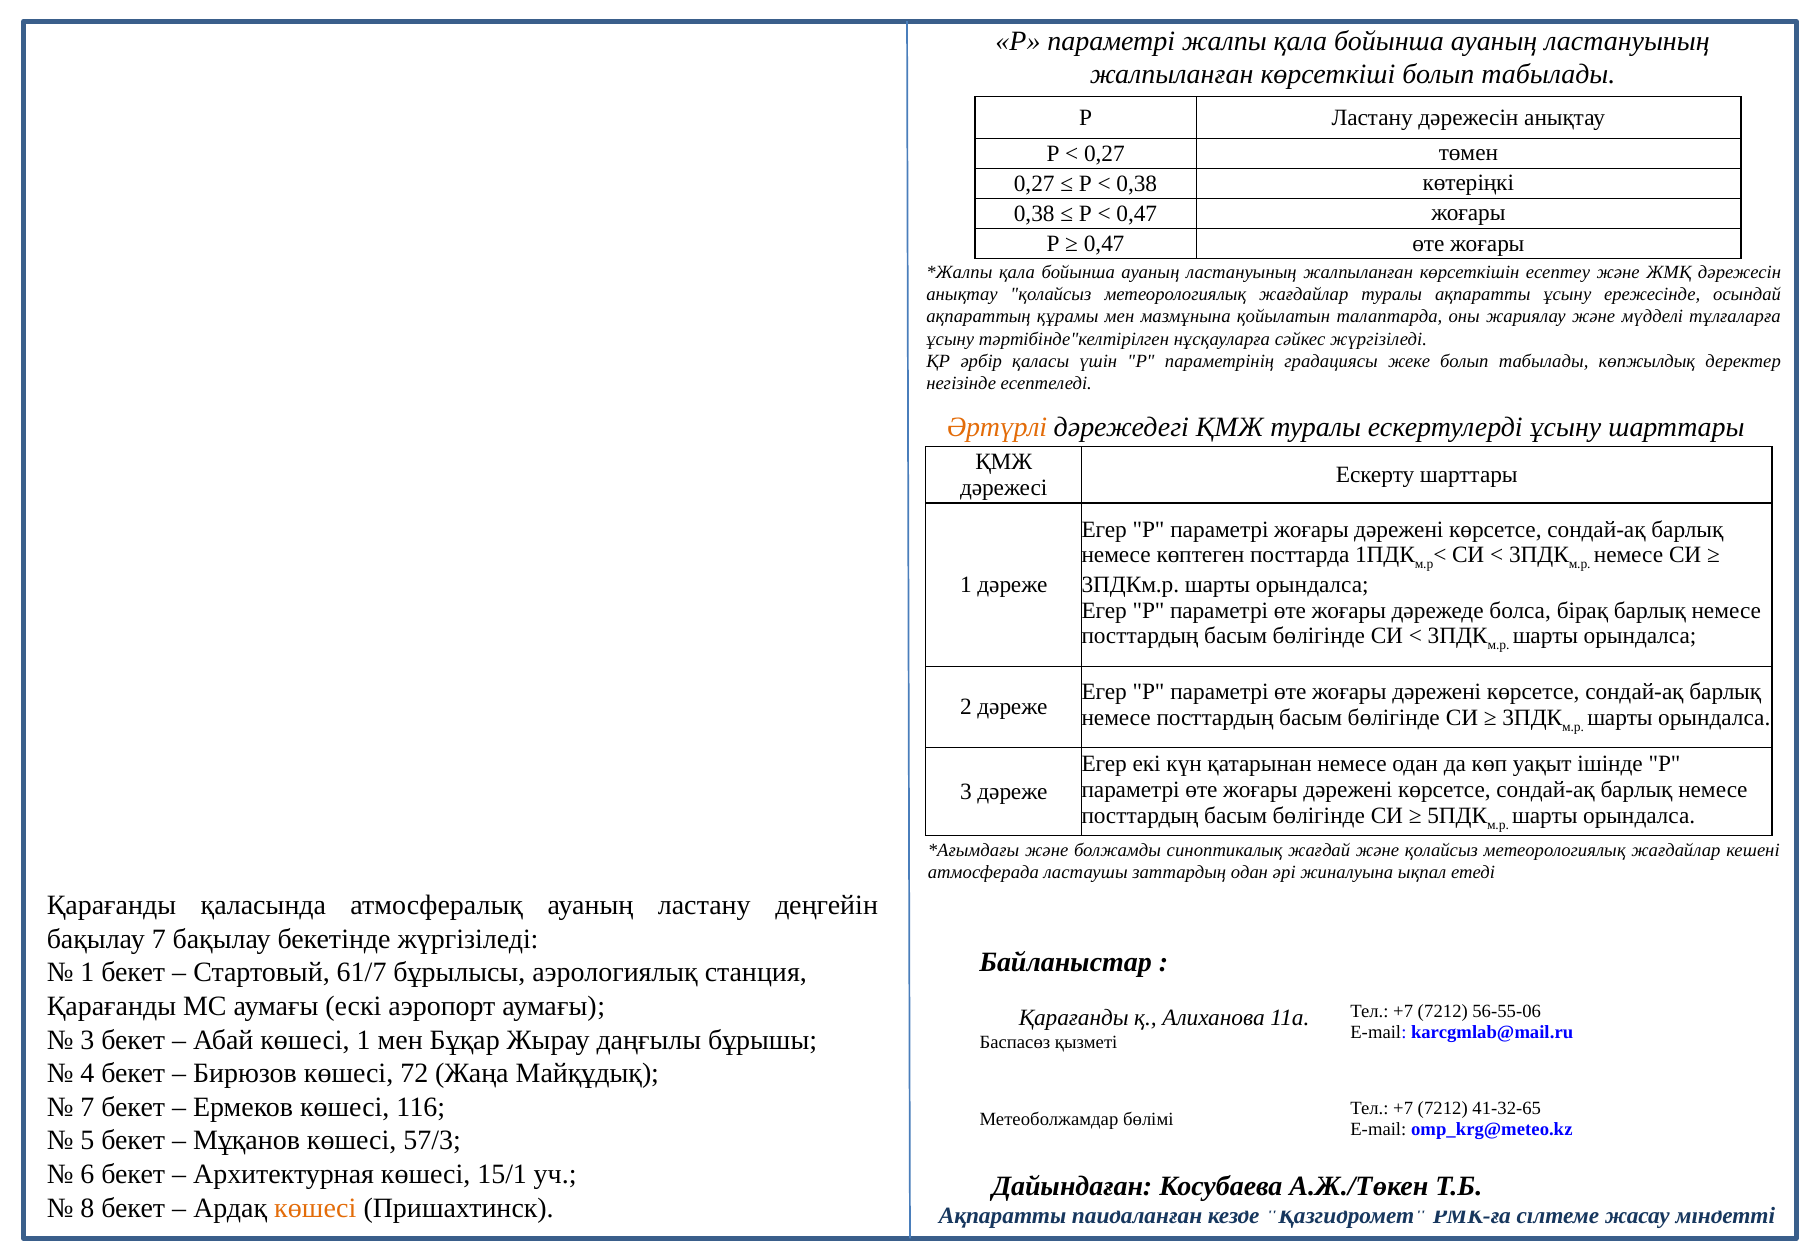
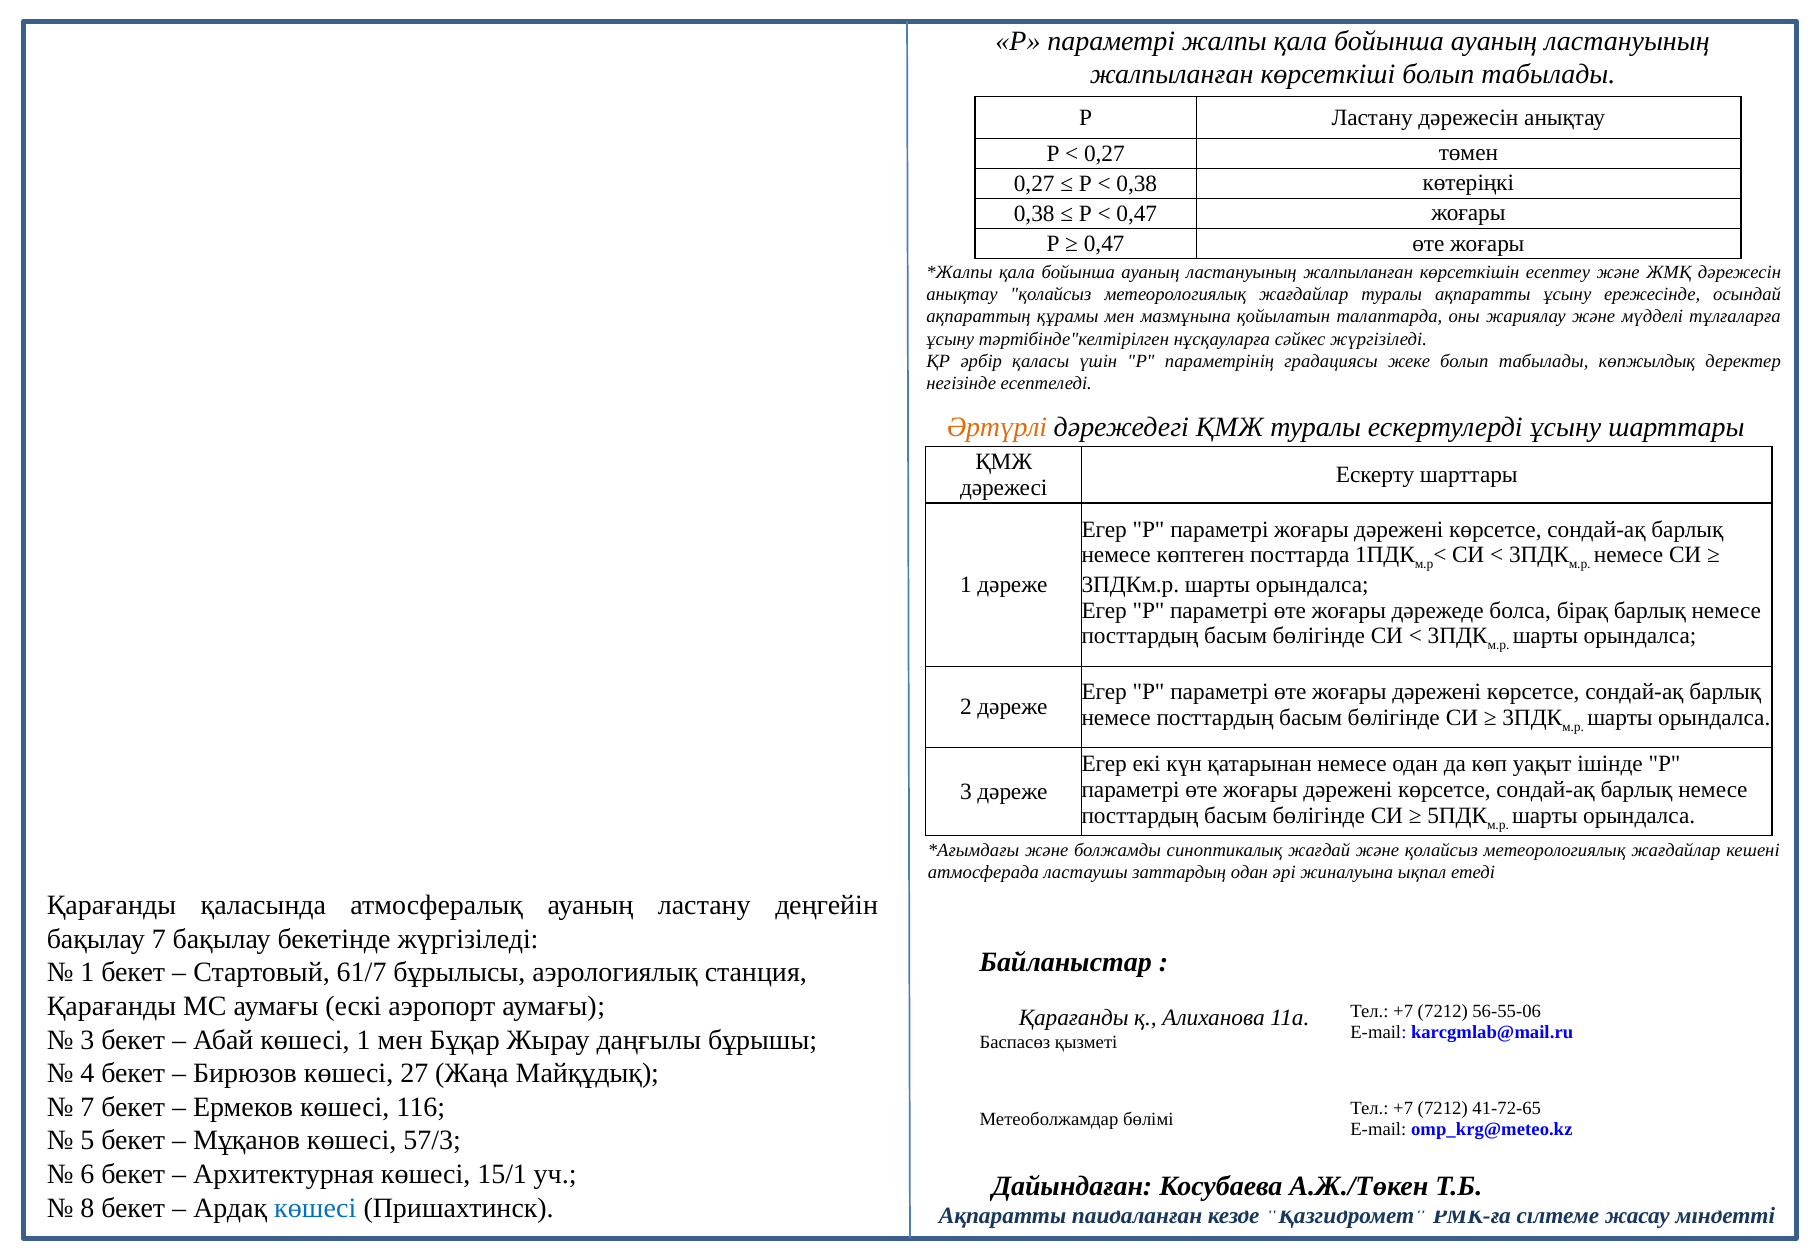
72: 72 -> 27 (414, 1073)
41-32-65: 41-32-65 -> 41-72-65 (1507, 1109)
көшесі colour: orange -> blue (315, 1208)
